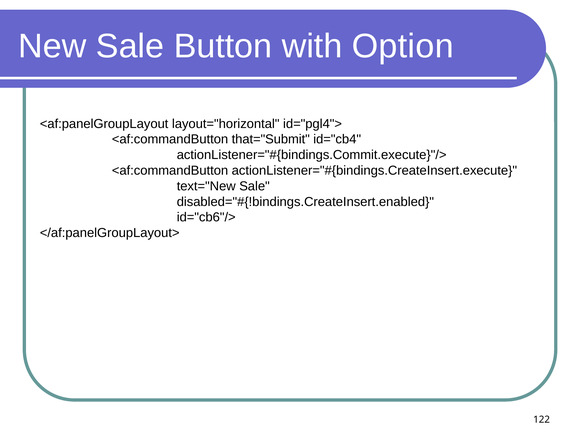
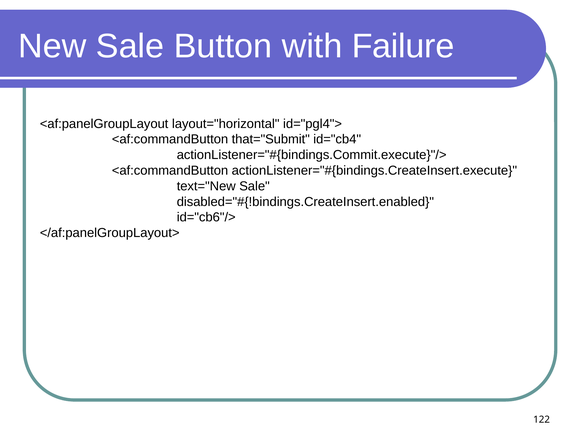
Option: Option -> Failure (403, 46)
